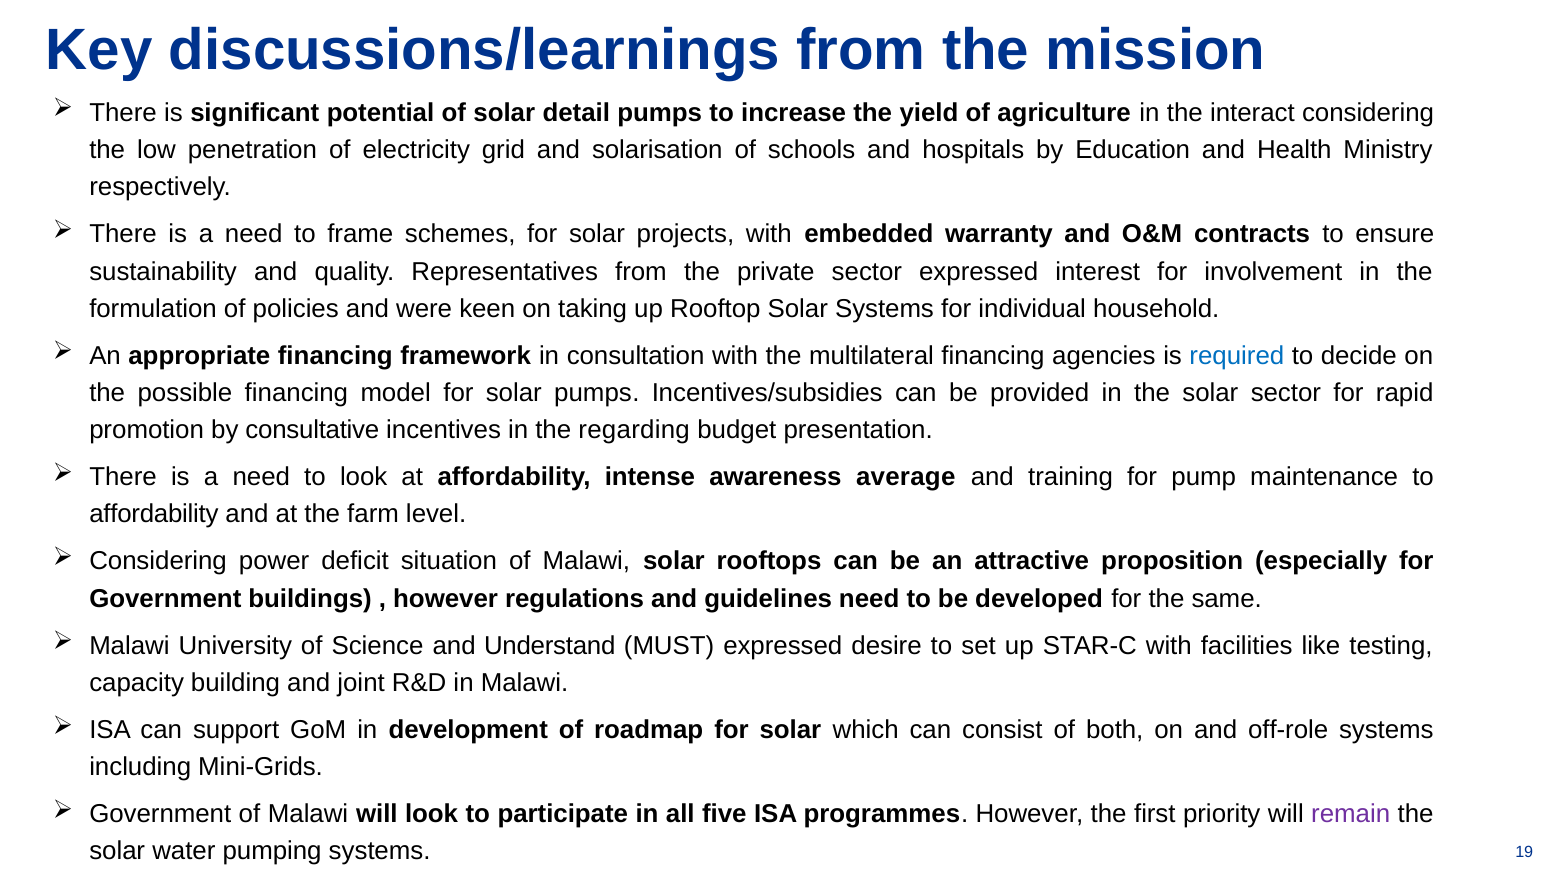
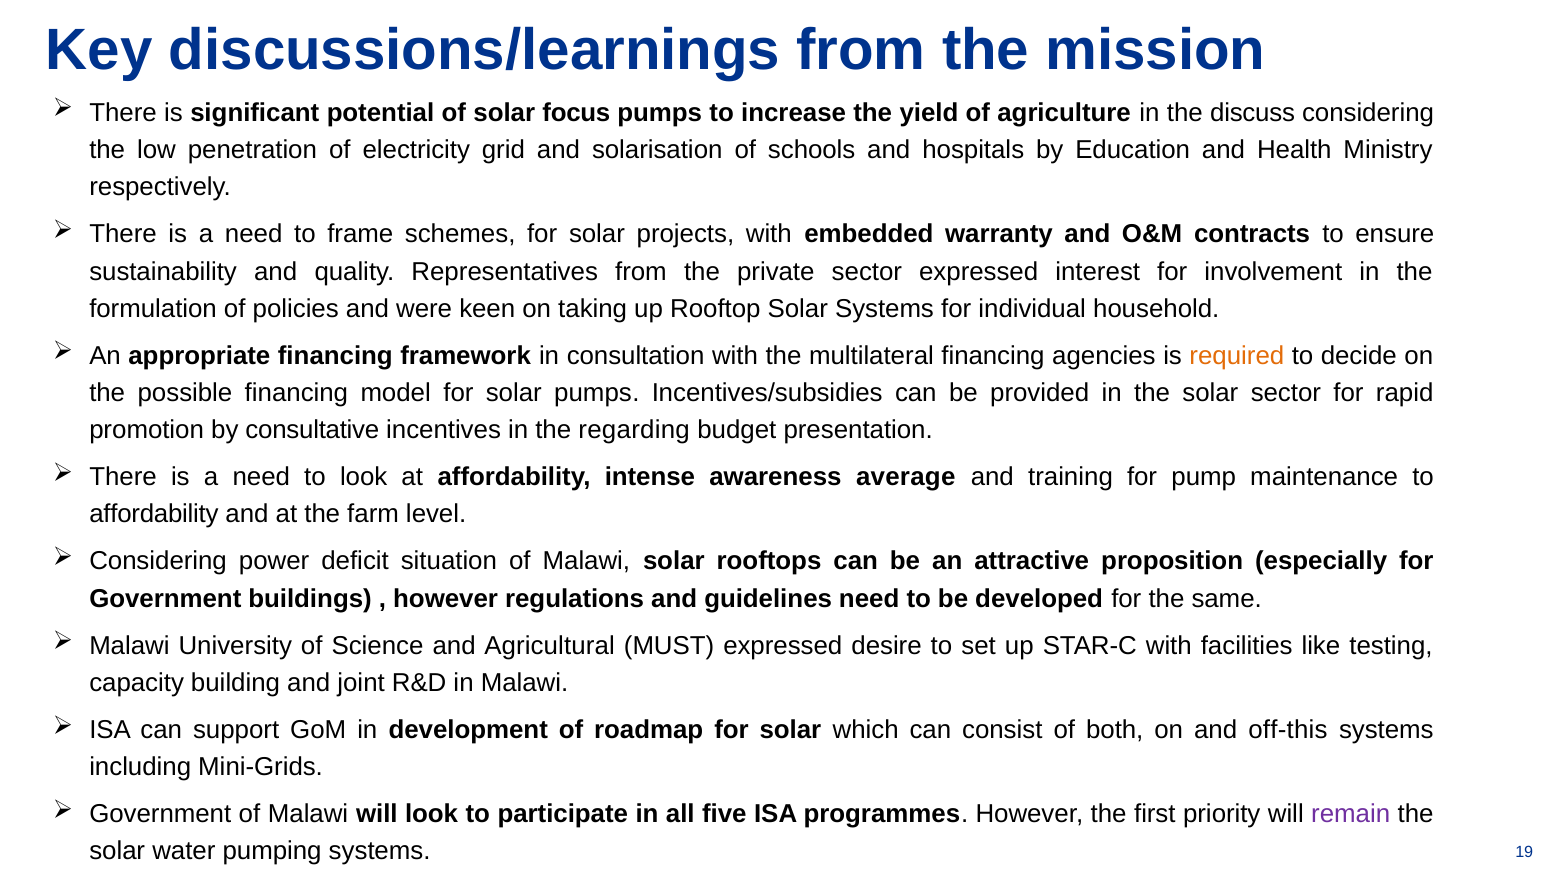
detail: detail -> focus (576, 113)
interact: interact -> discuss (1253, 113)
required colour: blue -> orange (1237, 356)
Understand: Understand -> Agricultural (550, 646)
off-role: off-role -> off-this (1288, 730)
